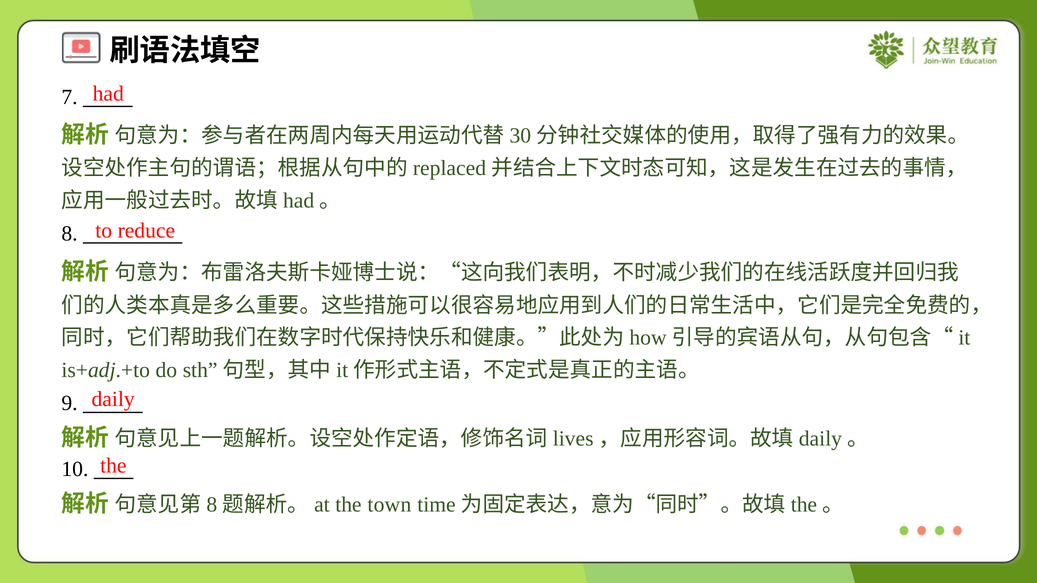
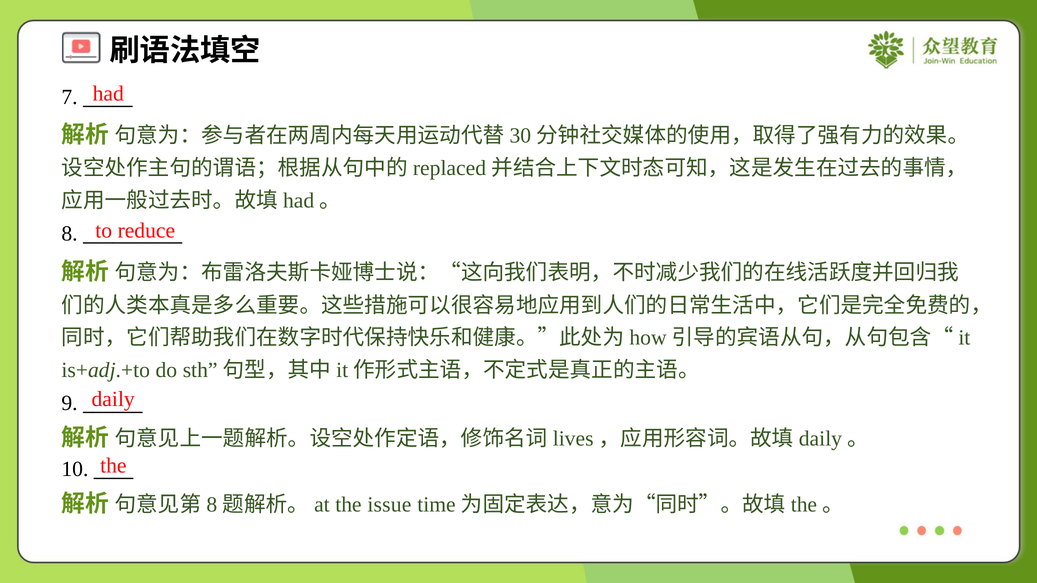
town: town -> issue (389, 505)
